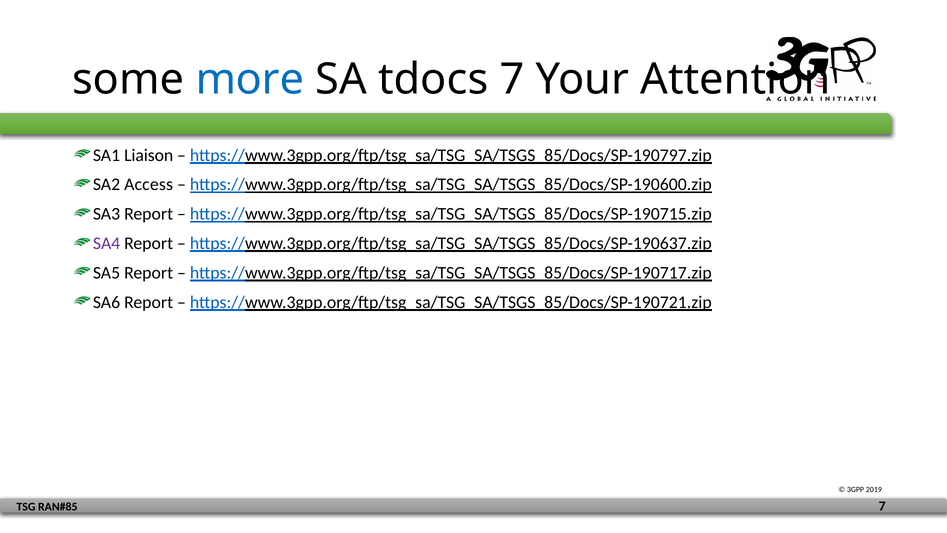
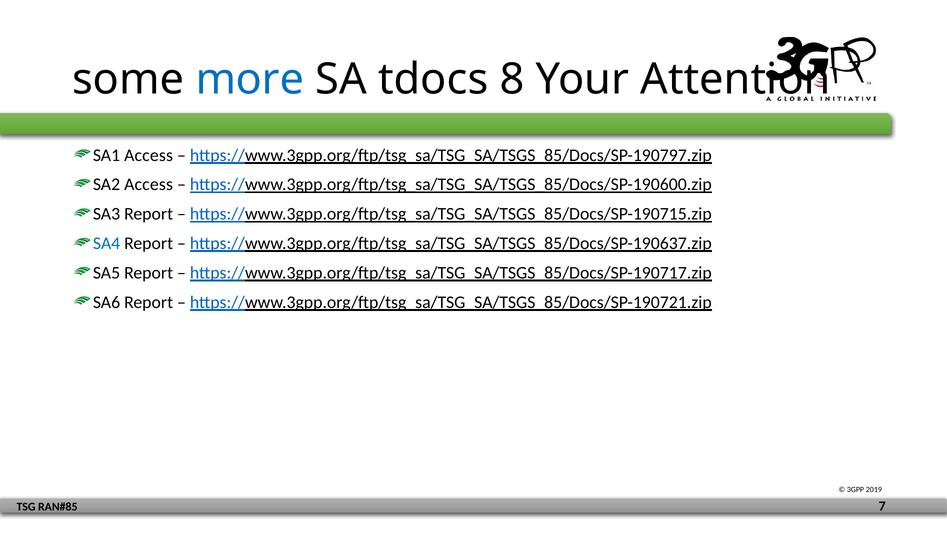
tdocs 7: 7 -> 8 (512, 80)
SA1 Liaison: Liaison -> Access (149, 155)
SA4 colour: purple -> blue (107, 243)
